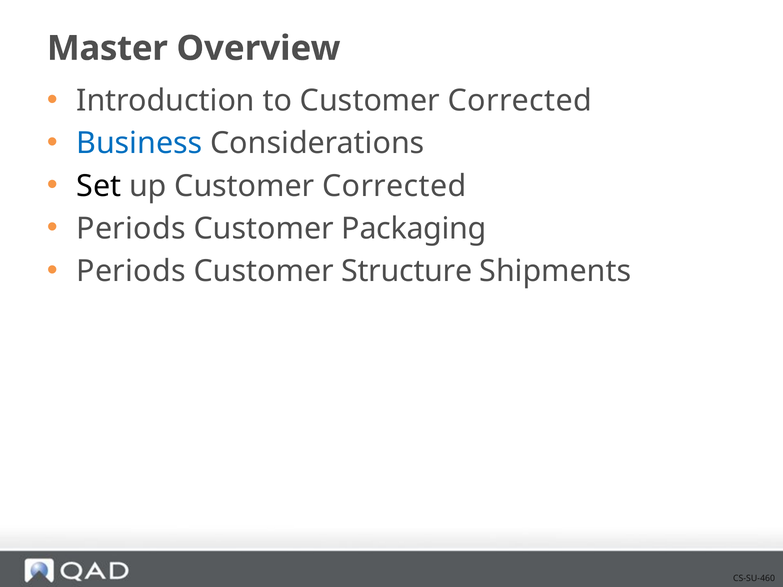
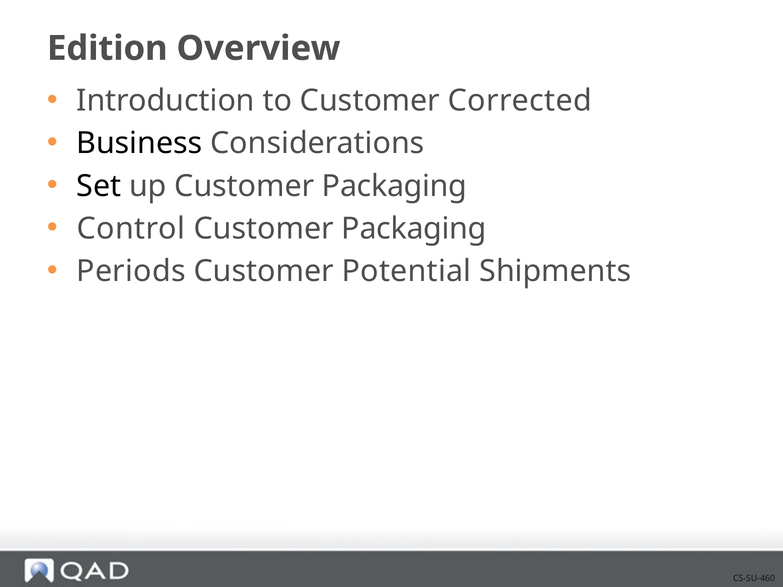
Master: Master -> Edition (107, 48)
Business colour: blue -> black (139, 143)
up Customer Corrected: Corrected -> Packaging (395, 186)
Periods: Periods -> Control (131, 229)
Structure: Structure -> Potential (407, 271)
